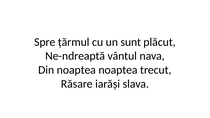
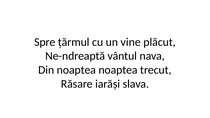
sunt: sunt -> vine (131, 42)
